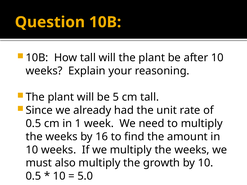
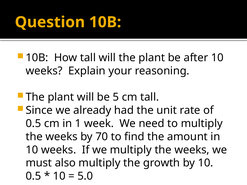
16: 16 -> 70 (102, 137)
